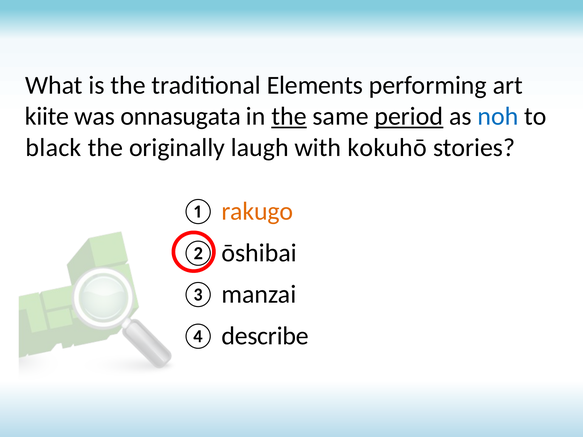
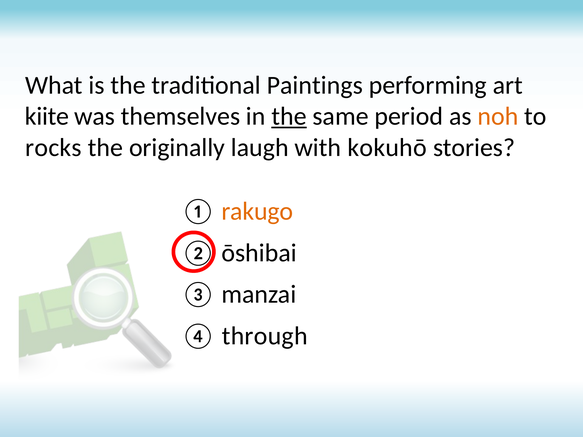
Elements: Elements -> Paintings (315, 85)
onnasugata: onnasugata -> themselves (181, 117)
period underline: present -> none (409, 117)
noh colour: blue -> orange (498, 117)
black: black -> rocks (53, 148)
describe: describe -> through (265, 336)
